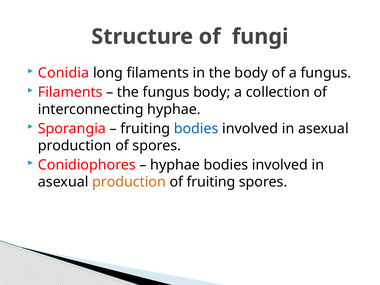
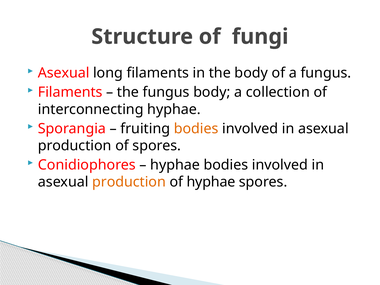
Conidia: Conidia -> Asexual (64, 73)
bodies colour: blue -> orange (196, 129)
of fruiting: fruiting -> hyphae (211, 182)
